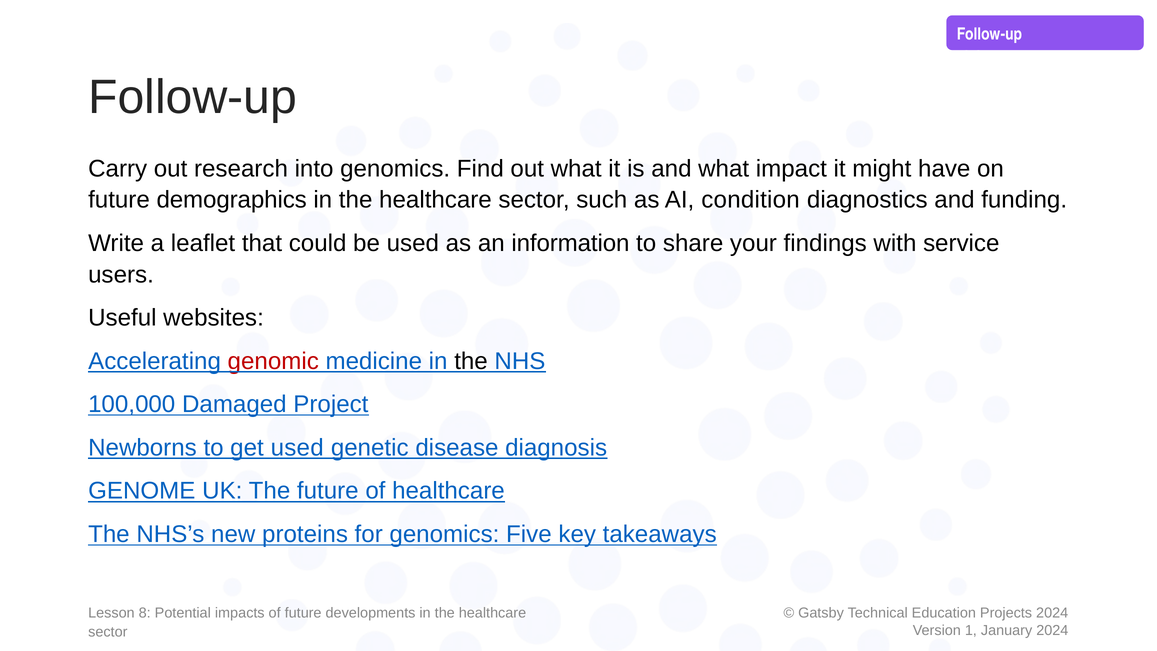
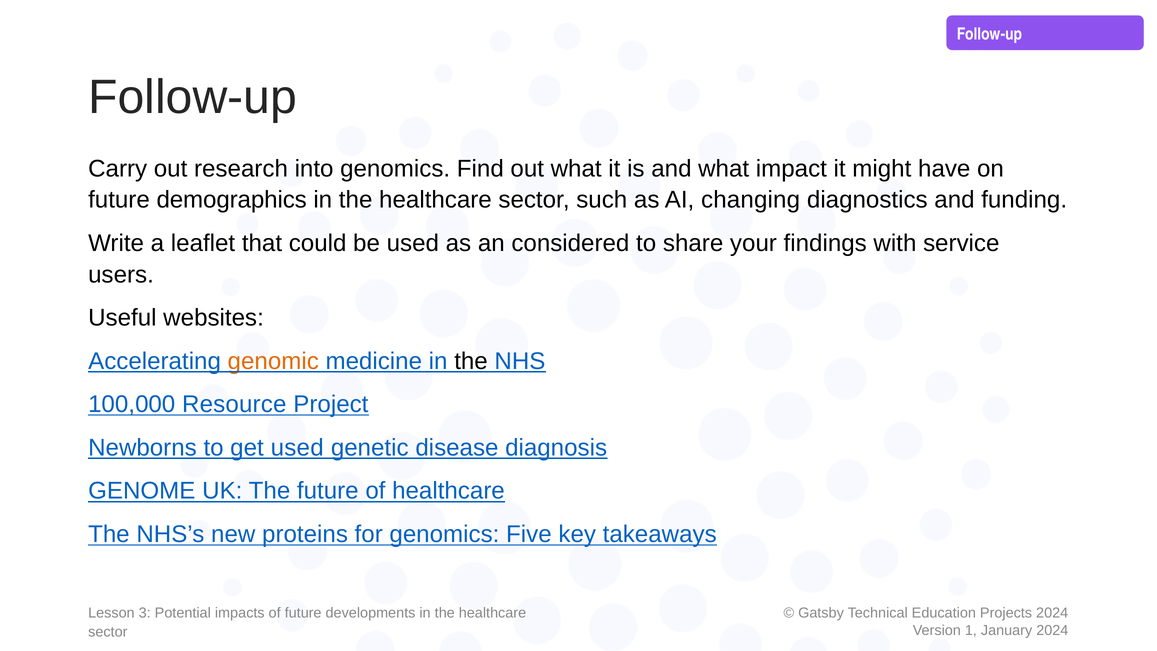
condition: condition -> changing (751, 200)
information: information -> considered (570, 243)
genomic colour: red -> orange (273, 361)
Damaged: Damaged -> Resource (234, 404)
8: 8 -> 3 (145, 613)
